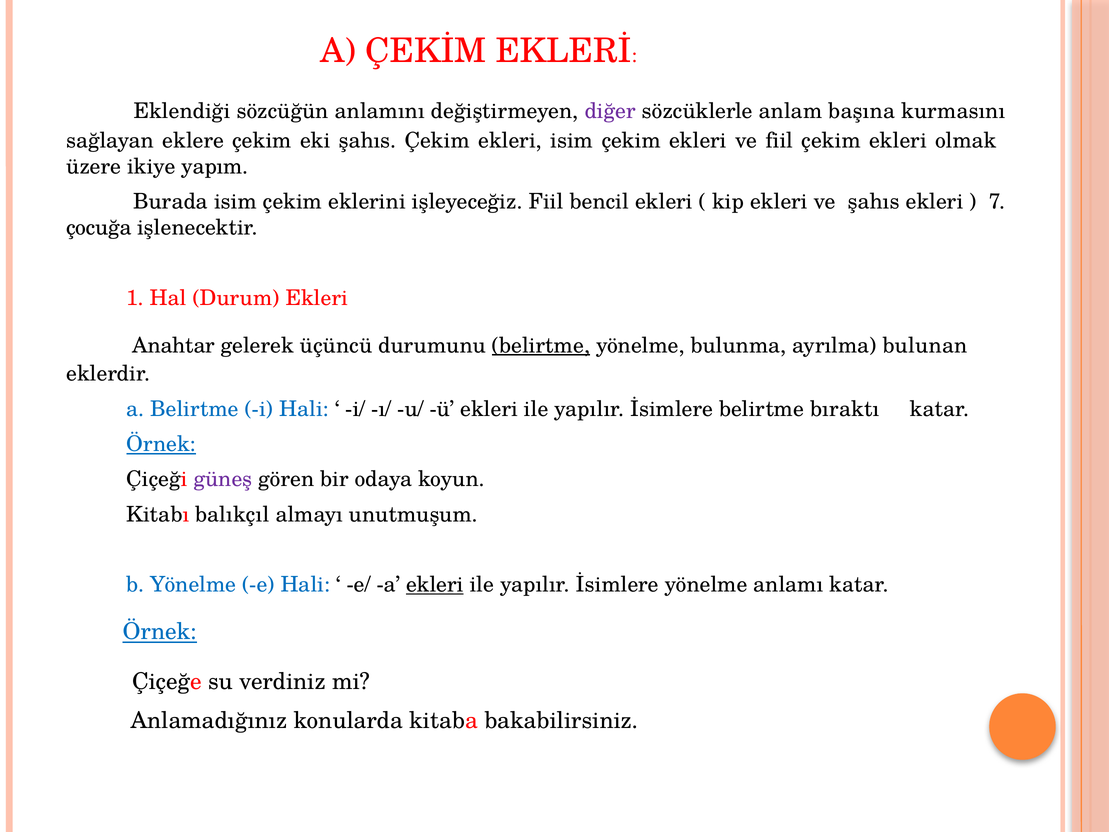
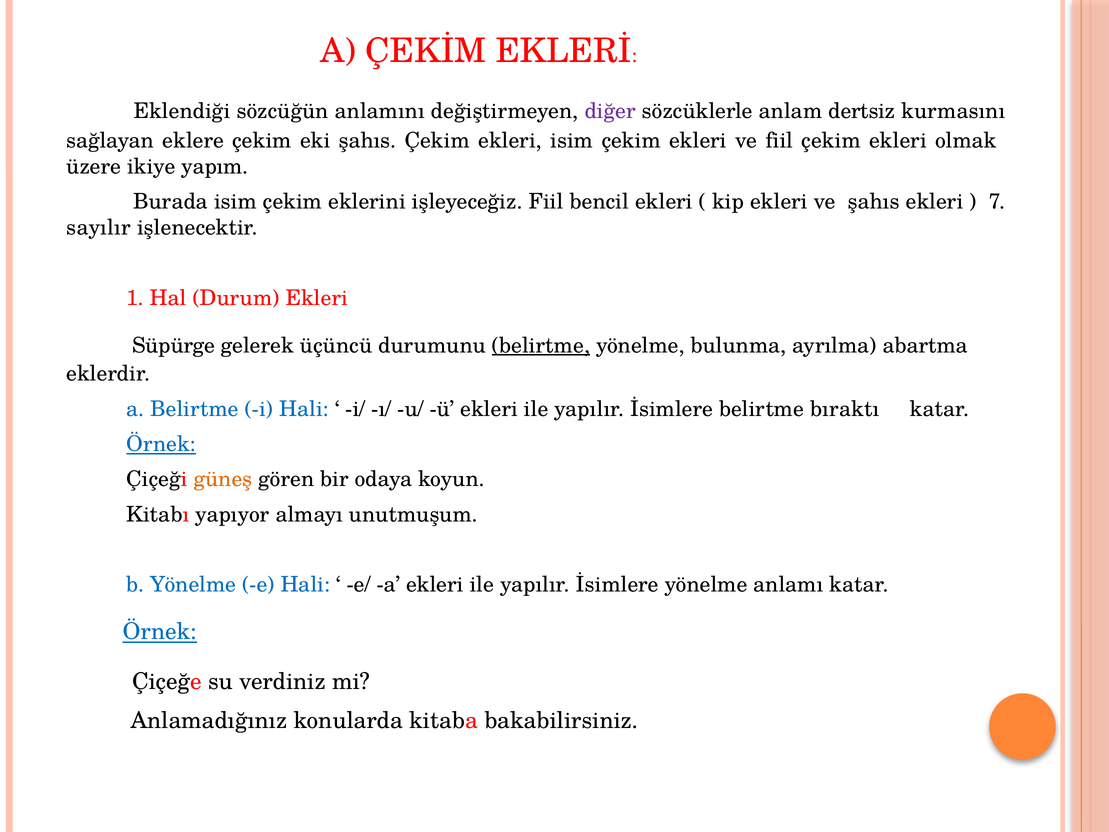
başına: başına -> dertsiz (862, 111)
çocuğa: çocuğa -> sayılır (99, 228)
Anahtar: Anahtar -> Süpürge (174, 345)
bulunan: bulunan -> abartma (925, 345)
güneş colour: purple -> orange (223, 479)
balıkçıl: balıkçıl -> yapıyor (232, 514)
ekleri underline: present -> none (435, 585)
